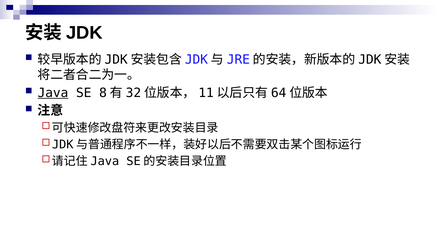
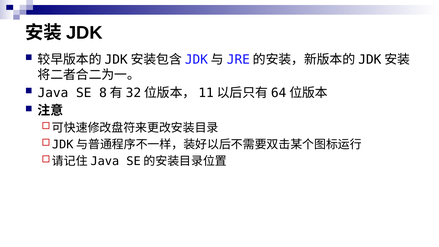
Java underline: present -> none (53, 93)
